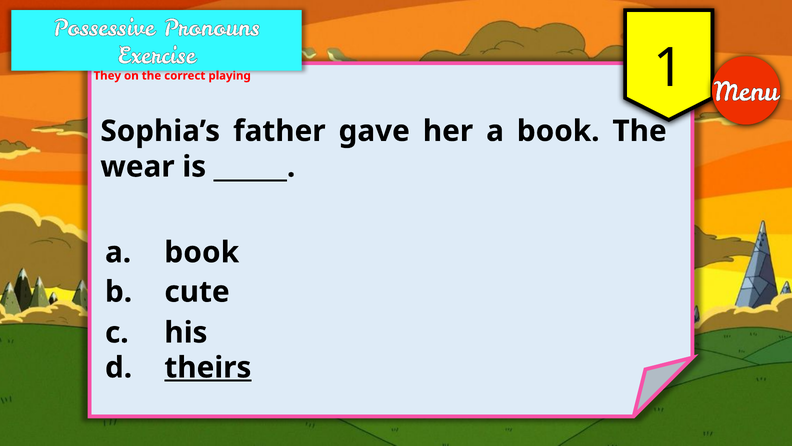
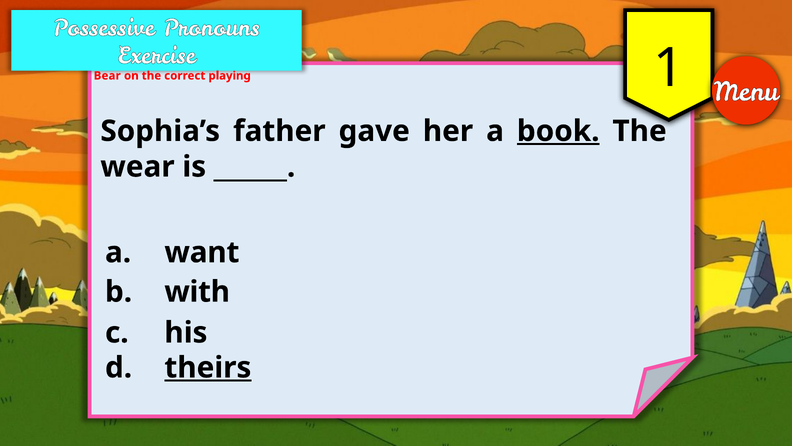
They: They -> Bear (107, 76)
book underline: none -> present (558, 131)
book: book -> want (202, 252)
cute: cute -> with (197, 292)
